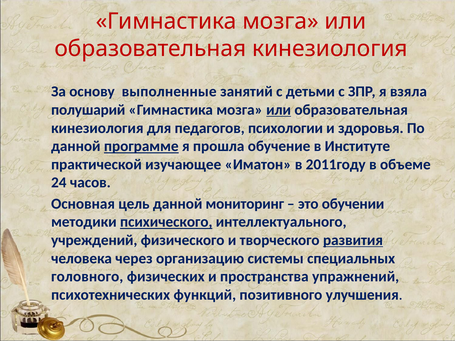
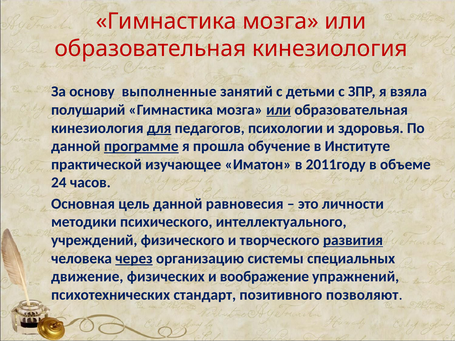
для underline: none -> present (159, 128)
мониторинг: мониторинг -> равновесия (245, 204)
обучении: обучении -> личности (353, 204)
психического underline: present -> none (166, 222)
через underline: none -> present (134, 259)
головного: головного -> движение (87, 277)
пространства: пространства -> воображение (264, 277)
функций: функций -> стандарт (205, 295)
улучшения: улучшения -> позволяют (362, 295)
